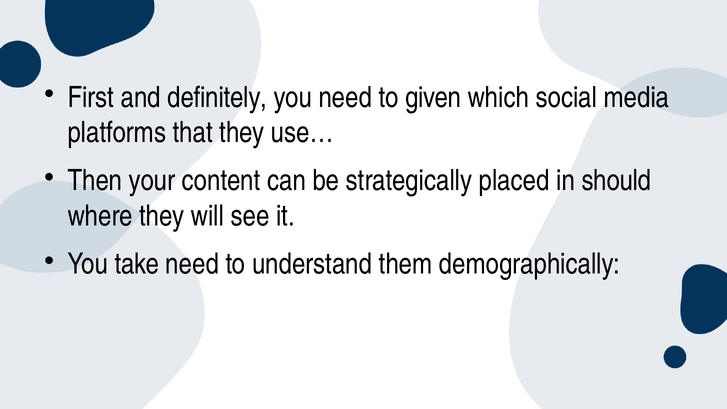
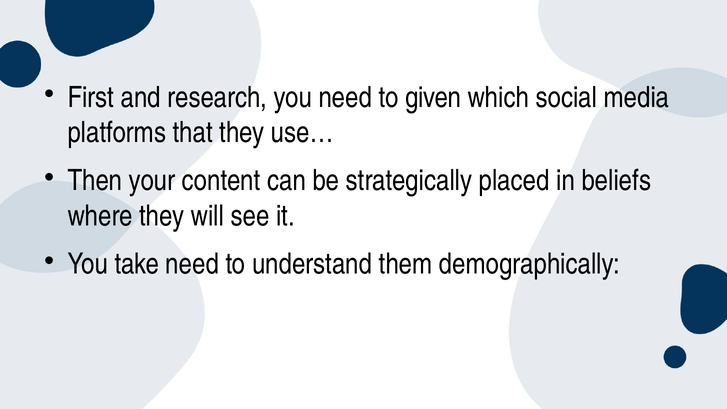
definitely: definitely -> research (217, 97)
should: should -> beliefs (616, 181)
